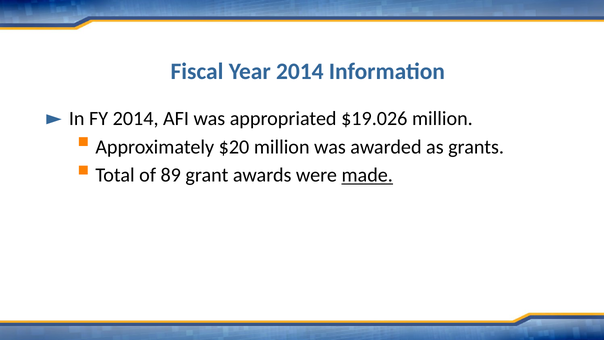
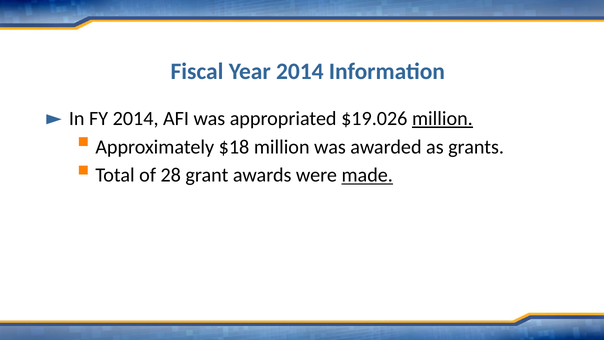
million underline: none -> present (442, 118)
$20: $20 -> $18 (234, 147)
89: 89 -> 28 (171, 175)
